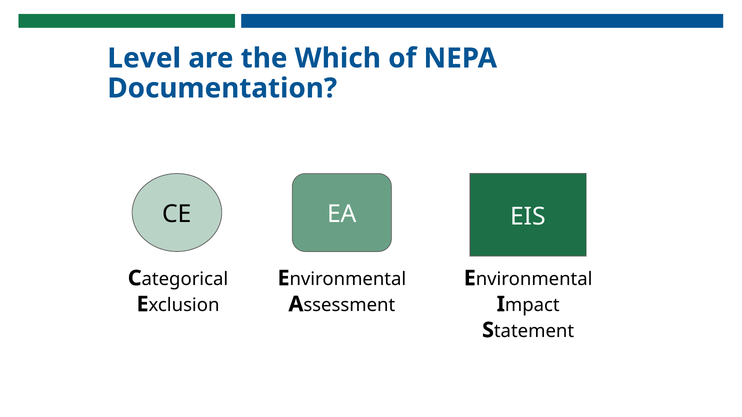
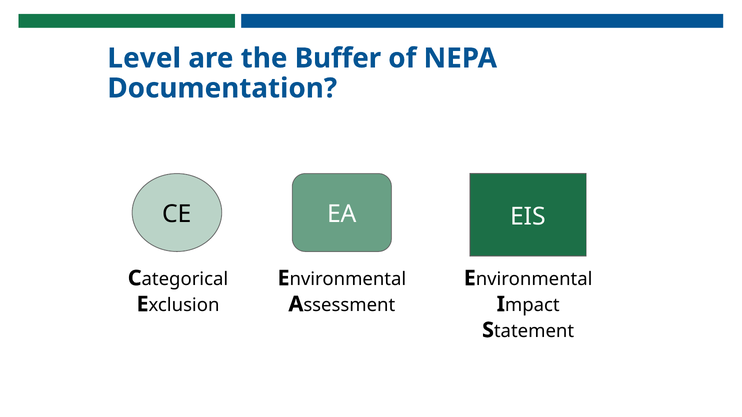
Which: Which -> Buffer (338, 58)
